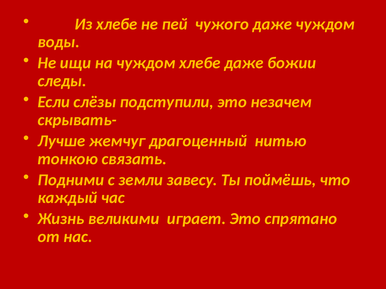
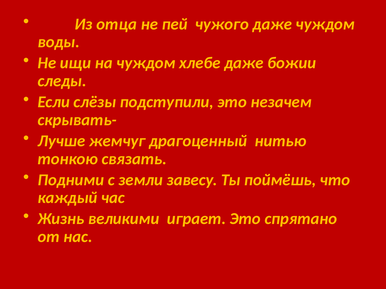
Из хлебе: хлебе -> отца (117, 24)
